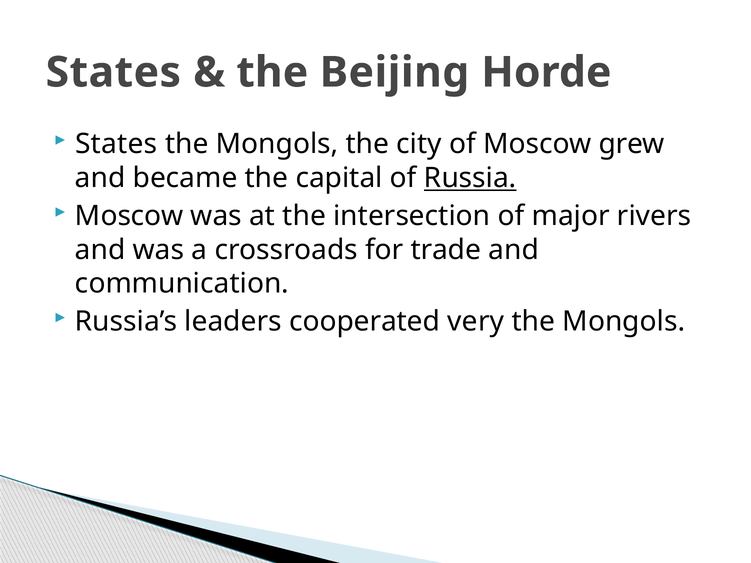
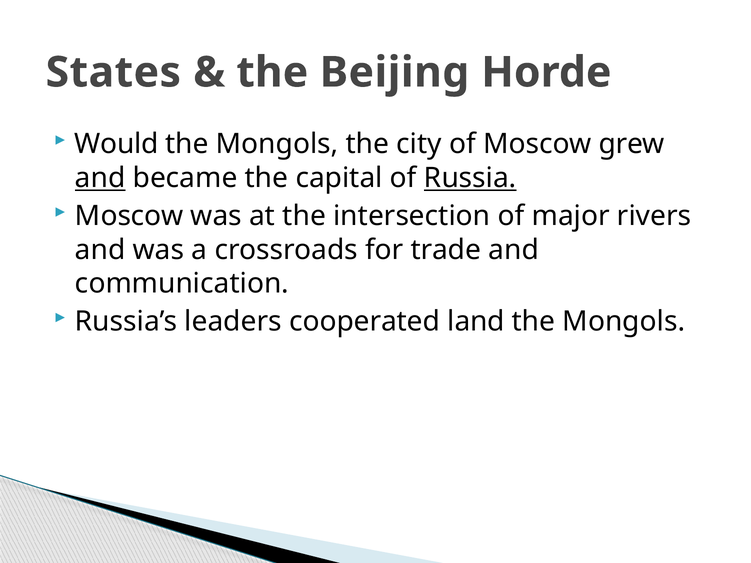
States: States -> Would (117, 144)
and underline: none -> present (100, 178)
very: very -> land (476, 322)
